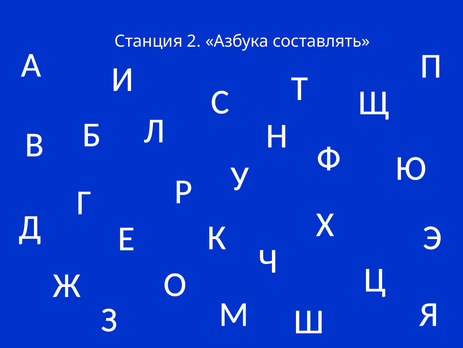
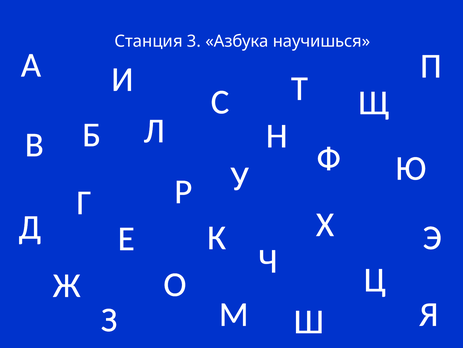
2: 2 -> 3 (194, 41)
составлять: составлять -> научишься (322, 41)
